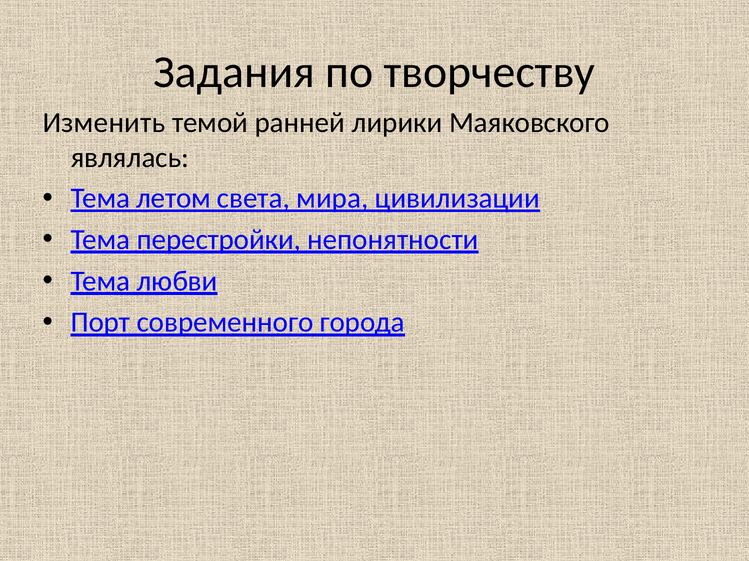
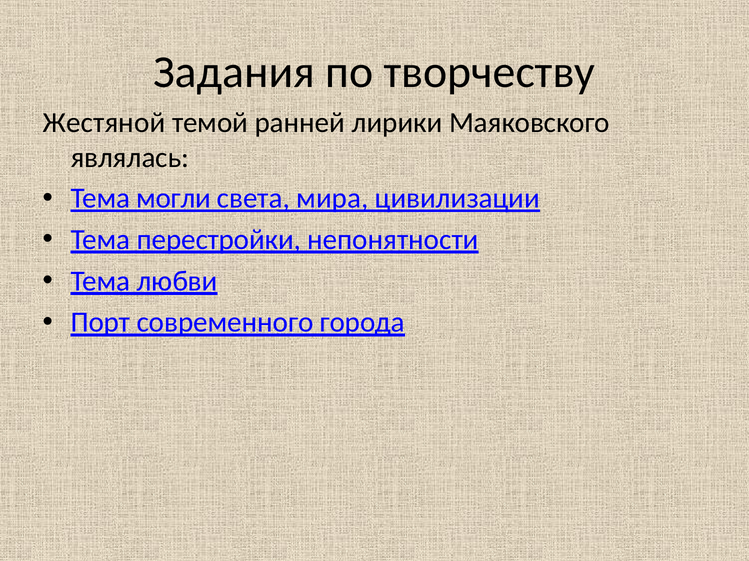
Изменить: Изменить -> Жестяной (104, 123)
летом: летом -> могли (174, 199)
